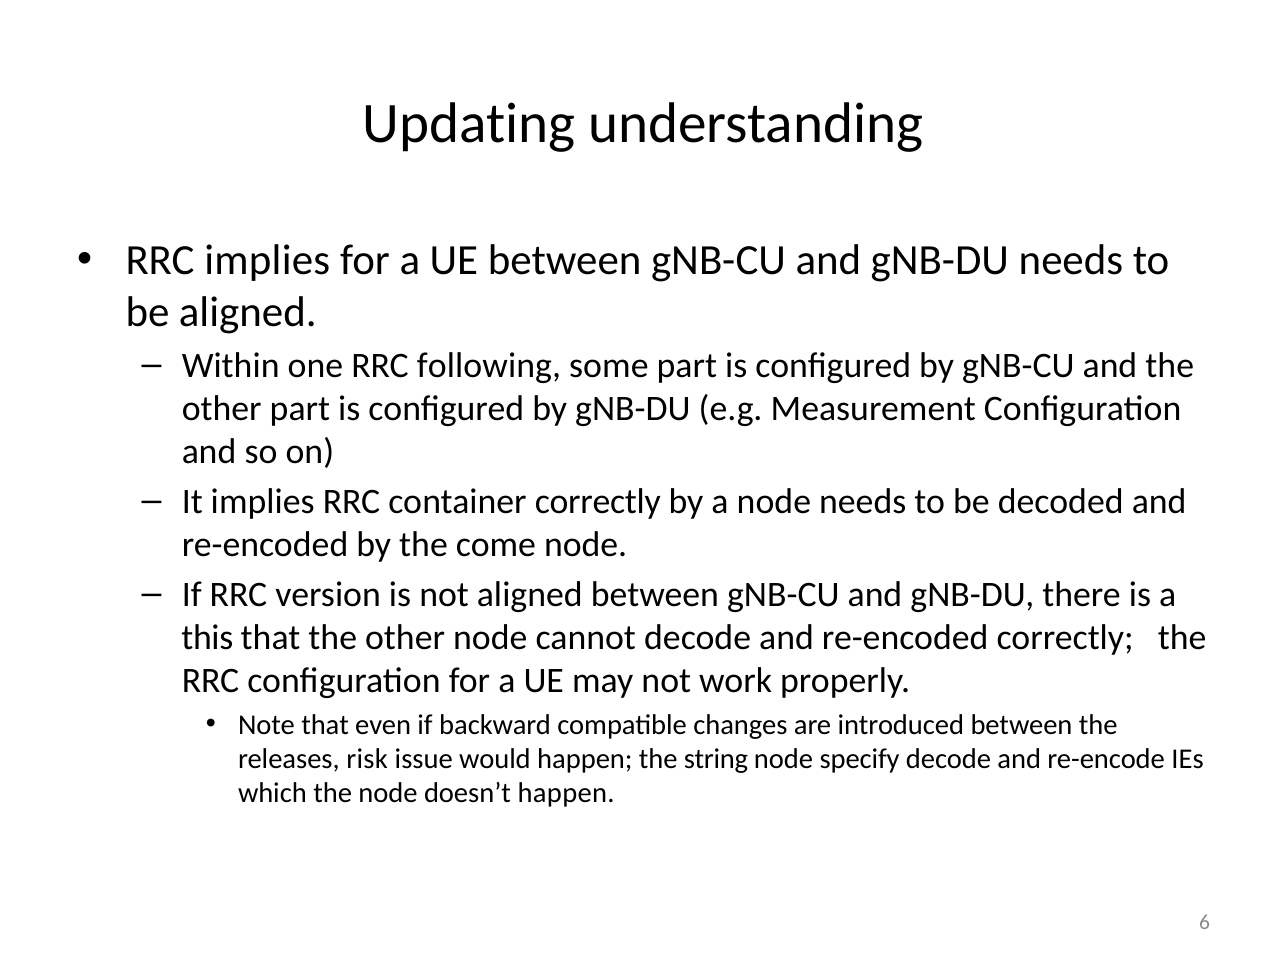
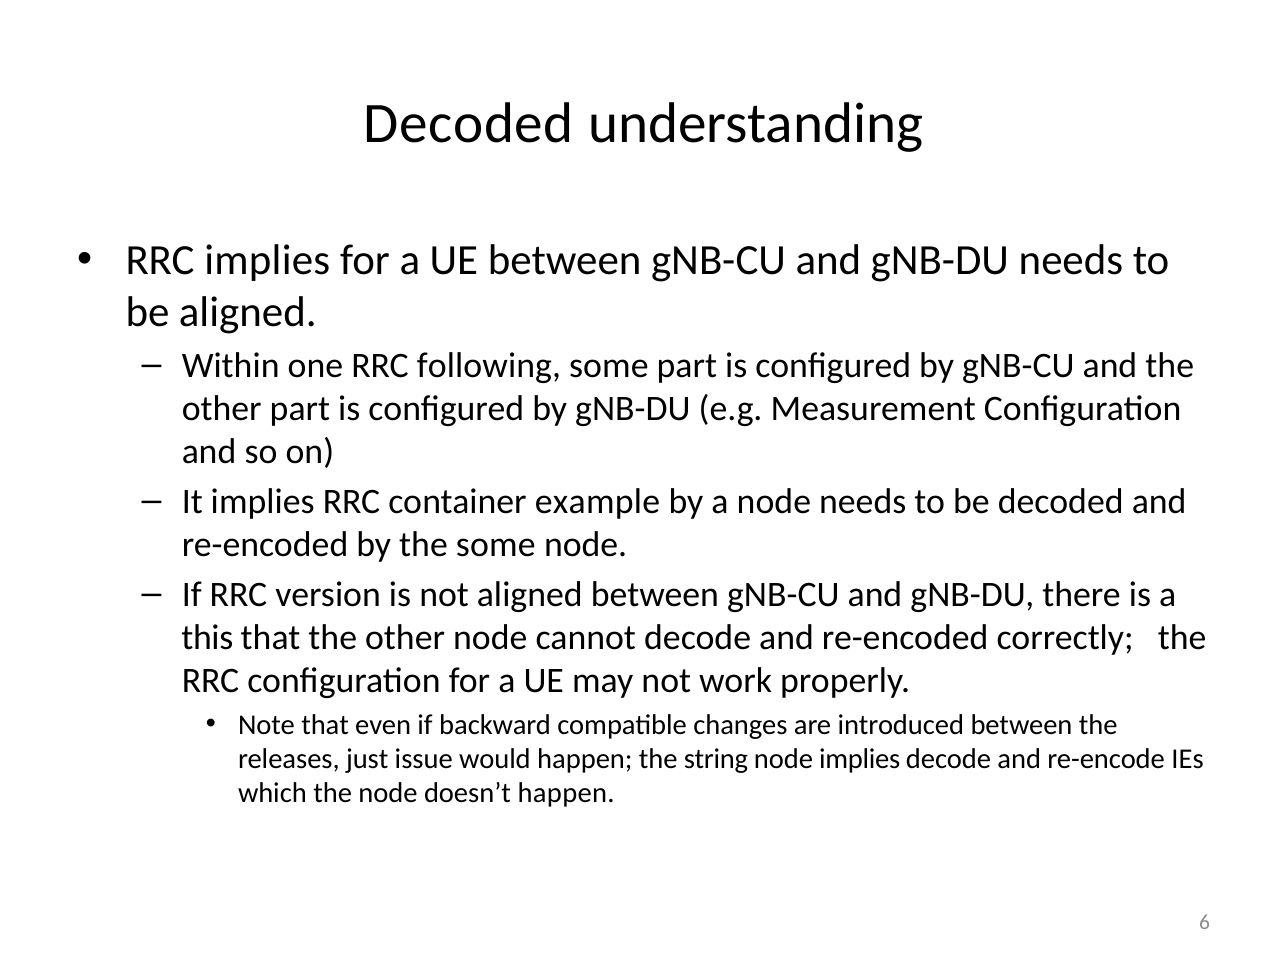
Updating: Updating -> Decoded (469, 123)
container correctly: correctly -> example (598, 502)
the come: come -> some (496, 545)
risk: risk -> just (367, 759)
node specify: specify -> implies (860, 759)
